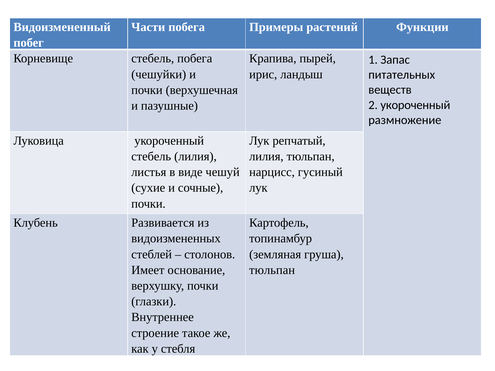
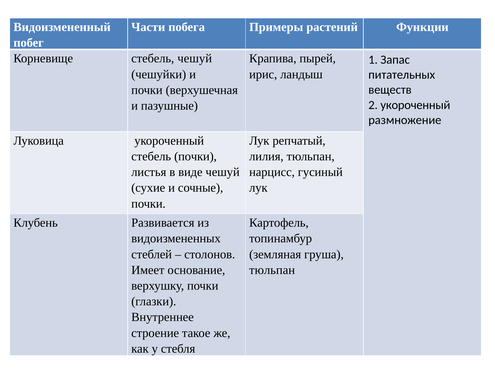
стебель побега: побега -> чешуй (195, 59)
стебель лилия: лилия -> почки (195, 157)
